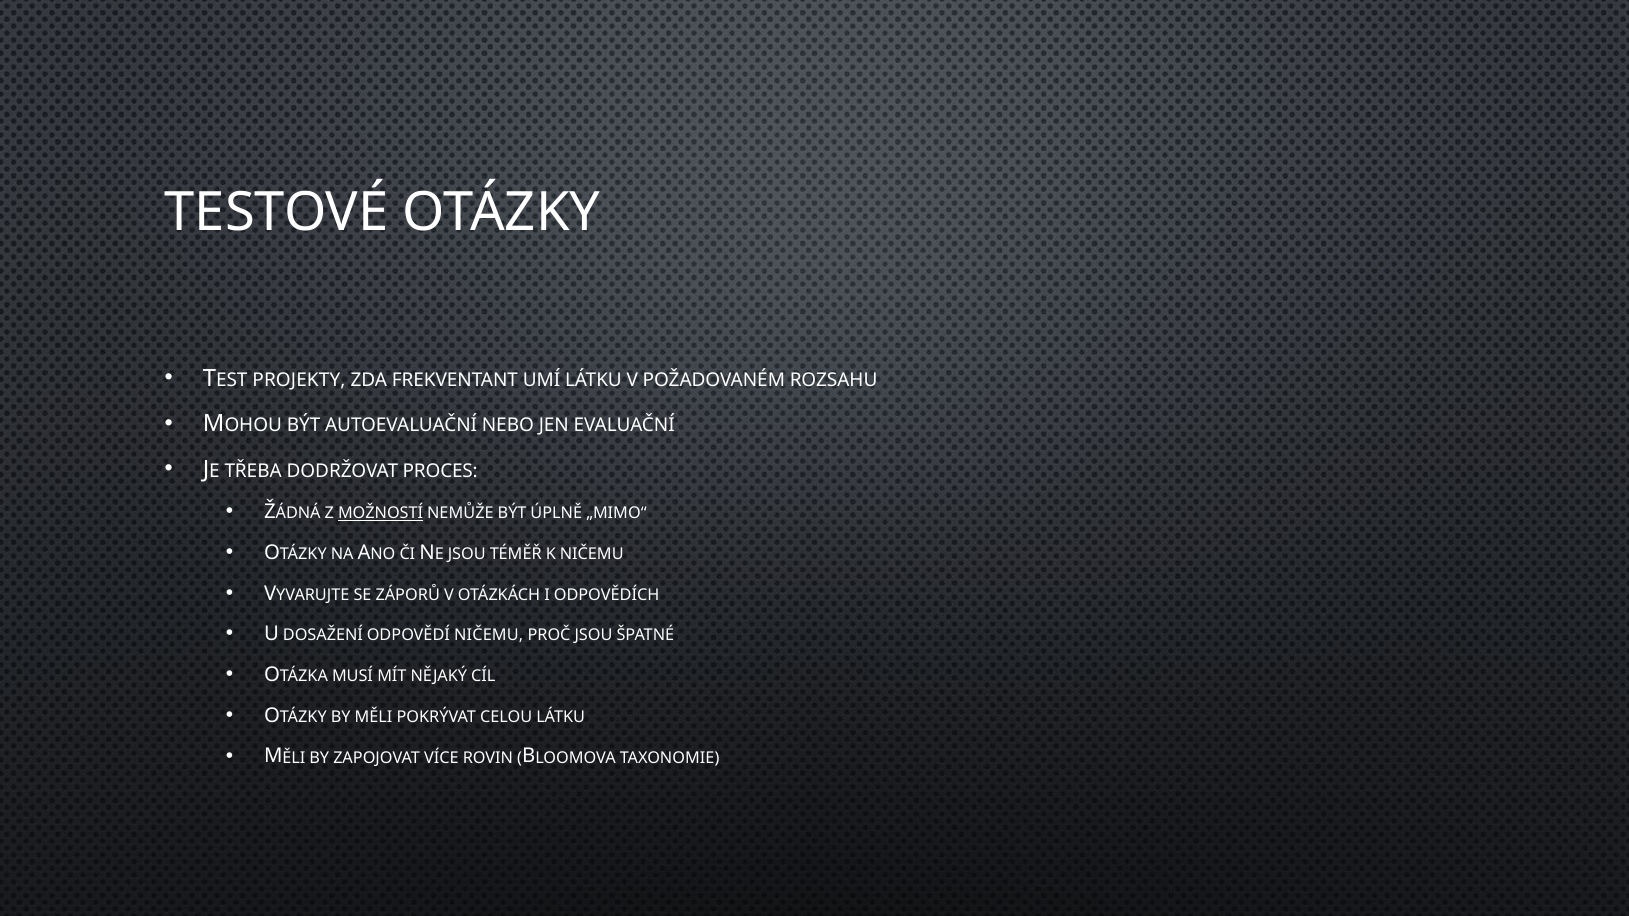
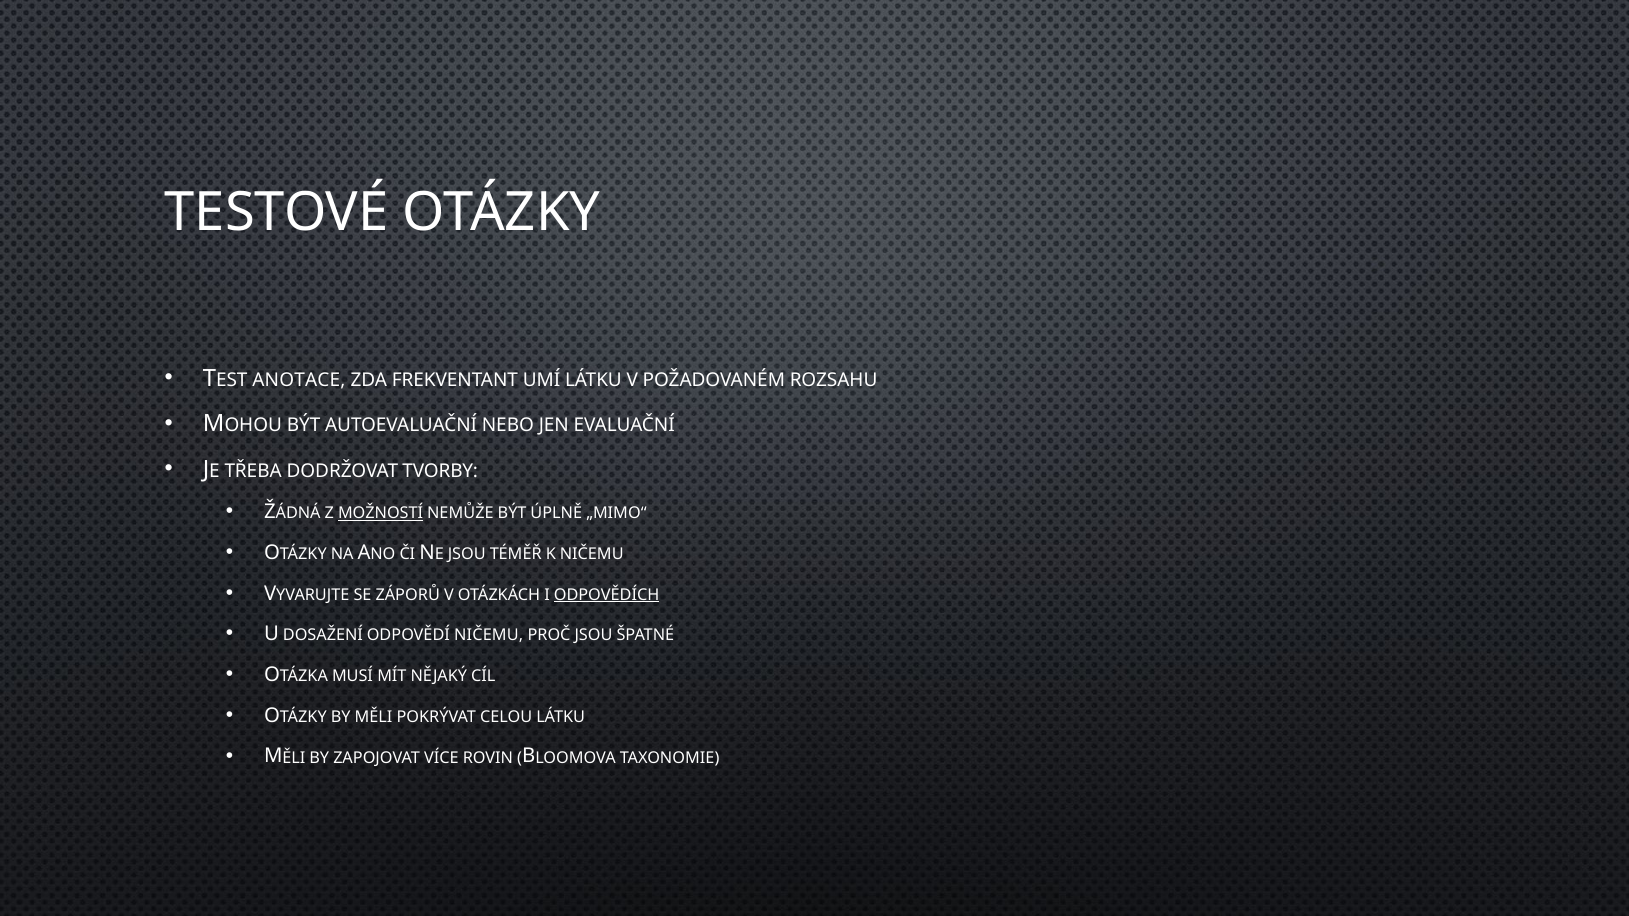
PROJEKTY: PROJEKTY -> ANOTACE (299, 380)
PROCES: PROCES -> TVORBY (440, 471)
ODPOVĚDÍCH underline: none -> present (607, 595)
